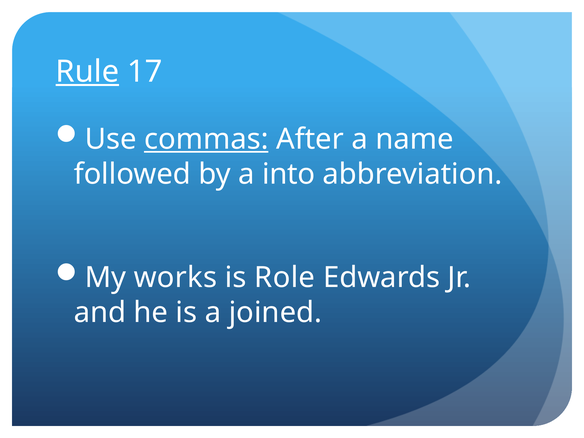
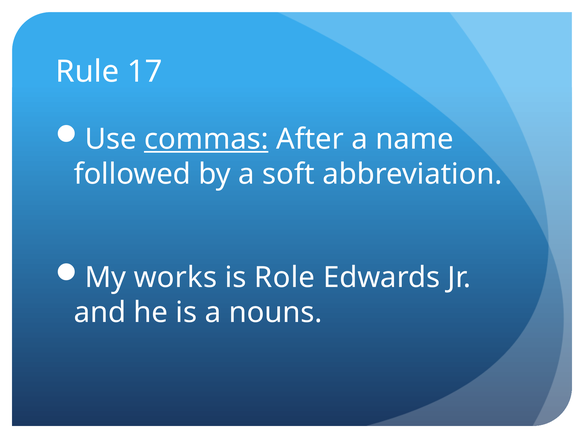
Rule underline: present -> none (87, 72)
into: into -> soft (288, 174)
joined: joined -> nouns (275, 312)
